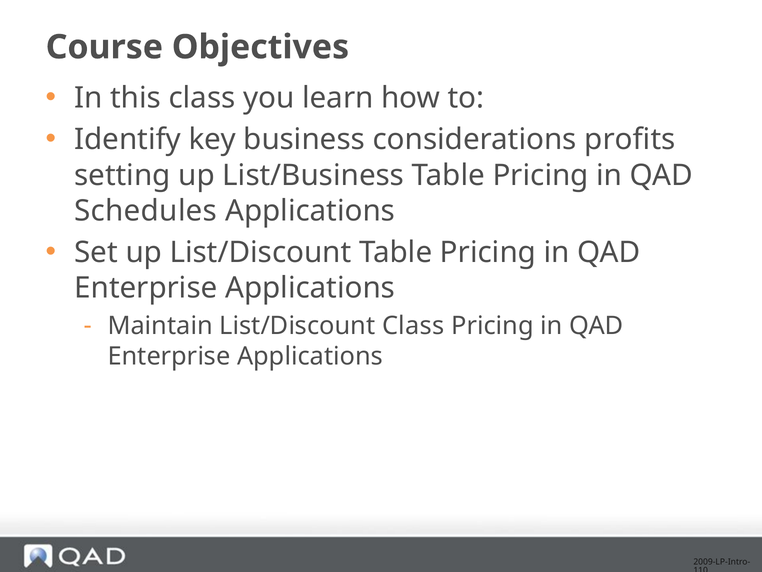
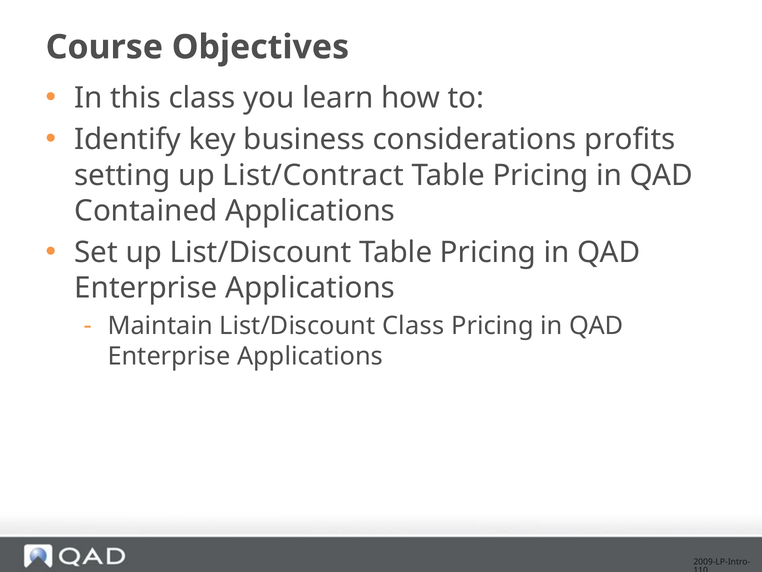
List/Business: List/Business -> List/Contract (313, 175)
Schedules: Schedules -> Contained (146, 211)
